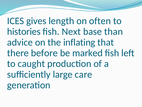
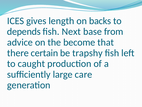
often: often -> backs (100, 21)
histories: histories -> depends (24, 31)
than: than -> from (114, 31)
inflating: inflating -> become (79, 42)
before: before -> certain (44, 53)
marked: marked -> trapshy (87, 53)
